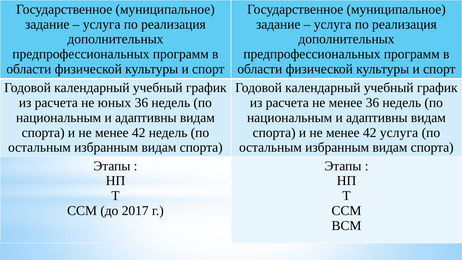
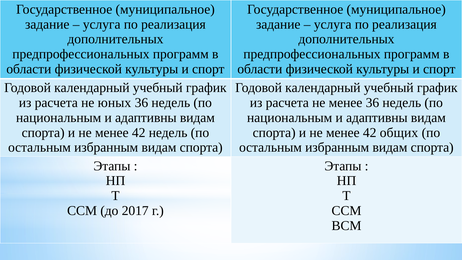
42 услуга: услуга -> общих (399, 133)
